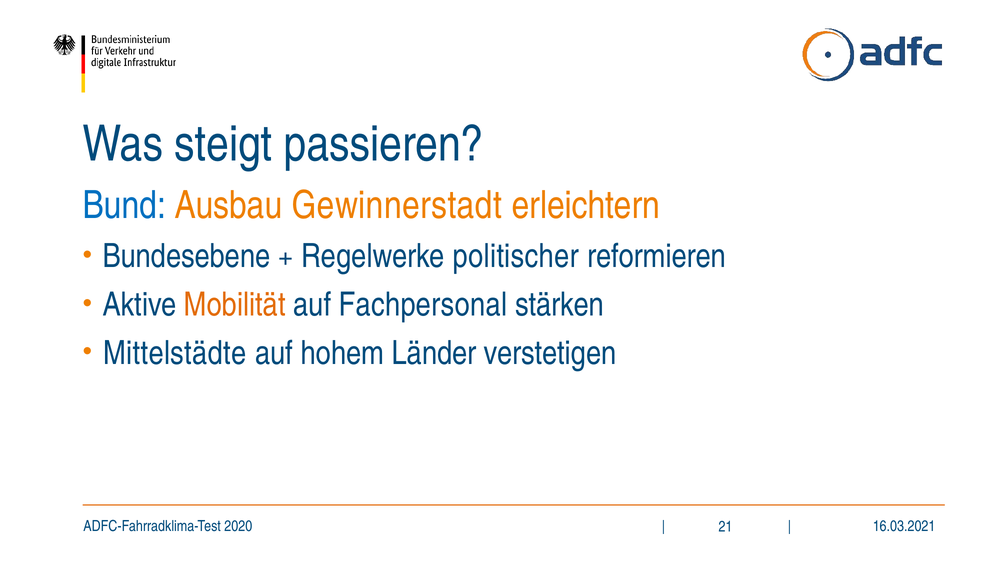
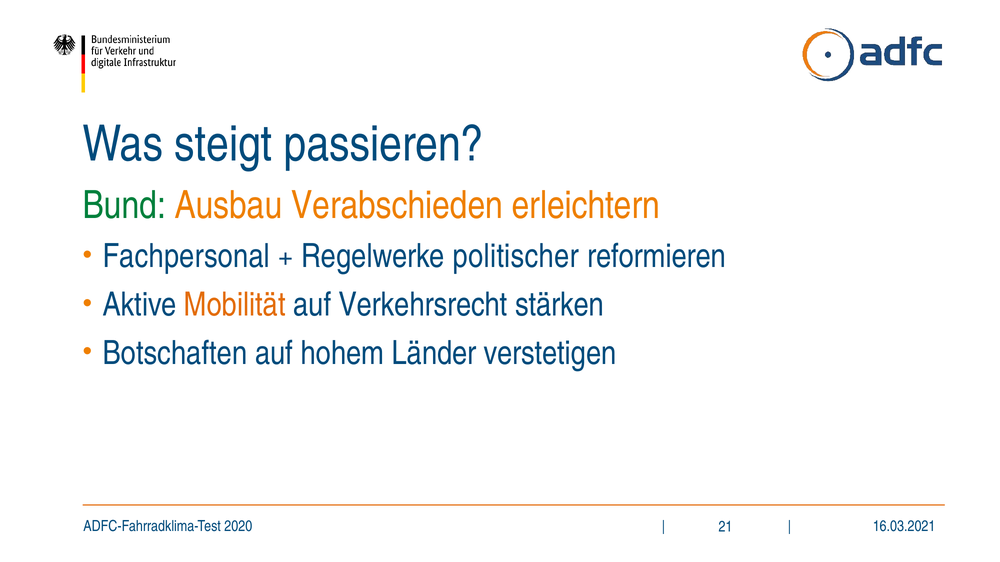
Bund colour: blue -> green (124, 205)
Gewinnerstadt: Gewinnerstadt -> Verabschieden (397, 205)
Bundesebene: Bundesebene -> Fachpersonal (186, 257)
Fachpersonal: Fachpersonal -> Verkehrsrecht (423, 305)
Mittelstädte: Mittelstädte -> Botschaften (175, 353)
